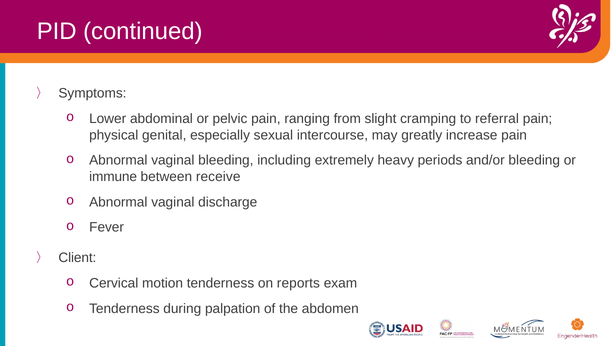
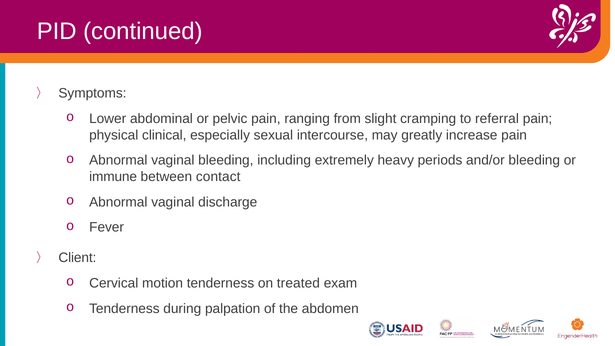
genital: genital -> clinical (164, 135)
receive: receive -> contact (218, 177)
reports: reports -> treated (298, 283)
